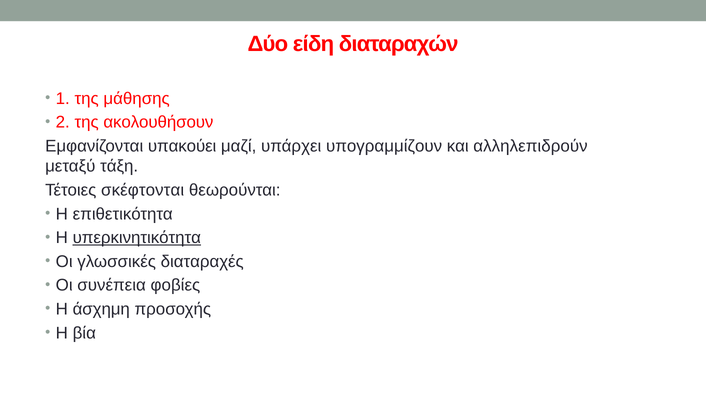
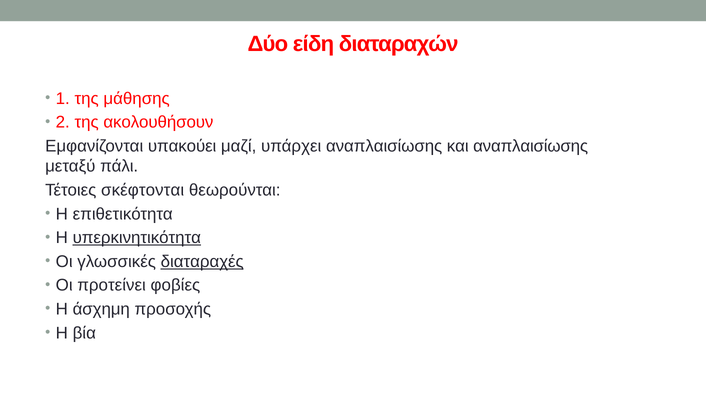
υπάρχει υπογραμμίζουν: υπογραμμίζουν -> αναπλαισίωσης (384, 146)
και αλληλεπιδρούν: αλληλεπιδρούν -> αναπλαισίωσης (531, 146)
τάξη: τάξη -> πάλι (119, 166)
διαταραχές underline: none -> present (202, 262)
συνέπεια: συνέπεια -> προτείνει (112, 285)
